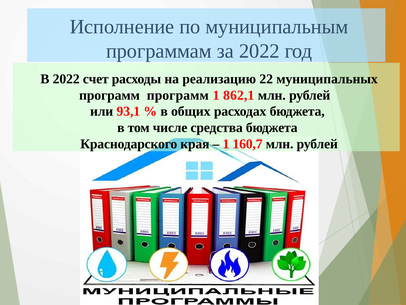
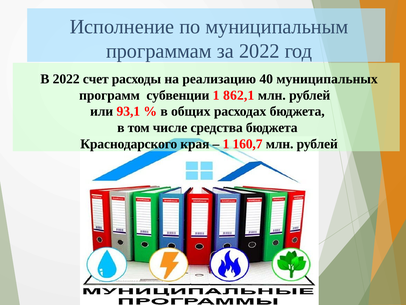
22: 22 -> 40 (266, 79)
программ программ: программ -> субвенции (178, 95)
